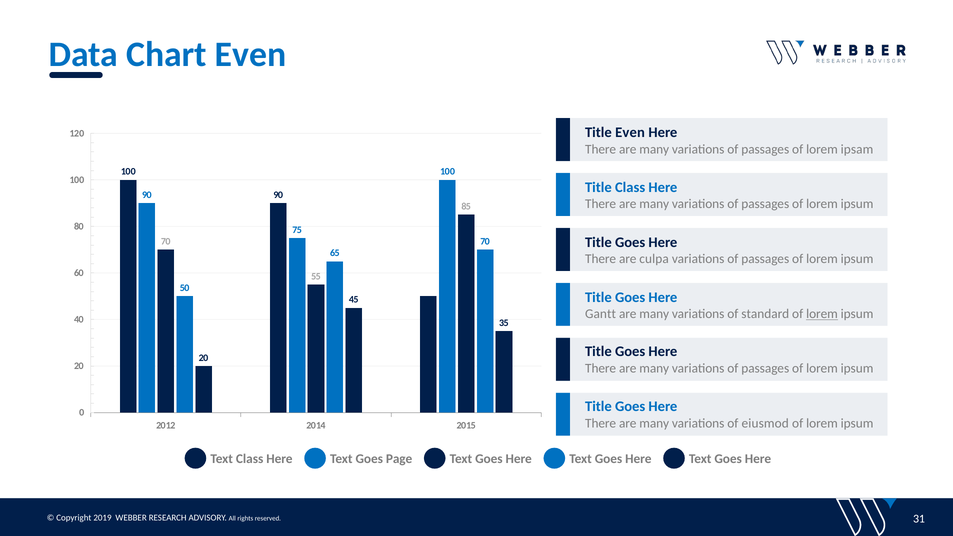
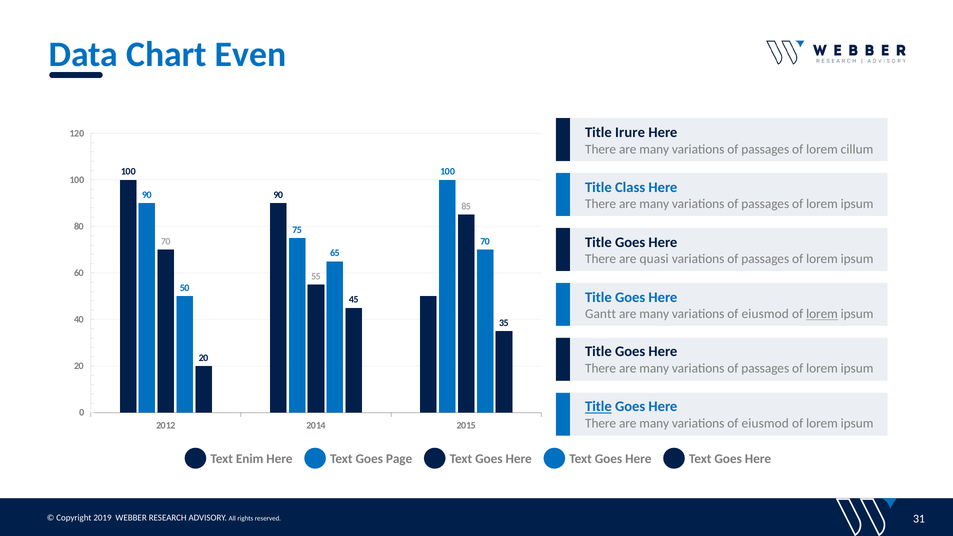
Title Even: Even -> Irure (630, 133)
ipsam: ipsam -> cillum (857, 149)
culpa: culpa -> quasi (654, 259)
standard: standard -> eiusmod (765, 314)
Title underline: none -> present (598, 407)
Text Class: Class -> Enim (250, 459)
